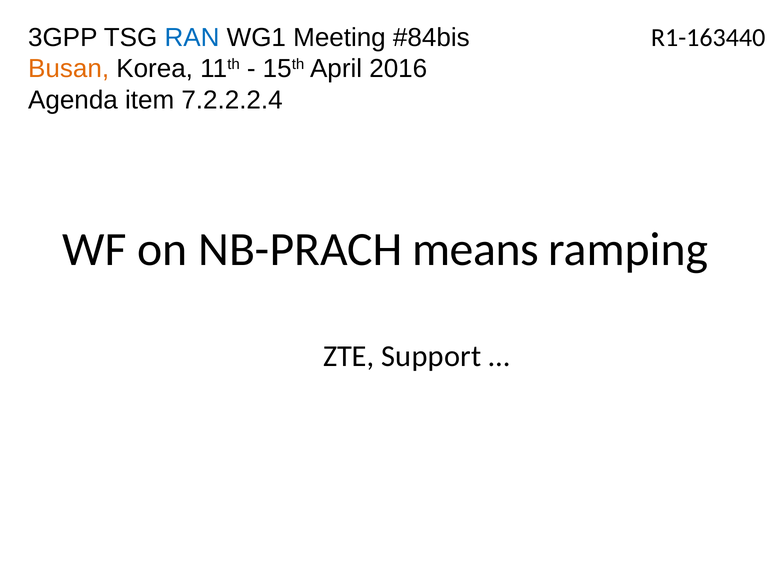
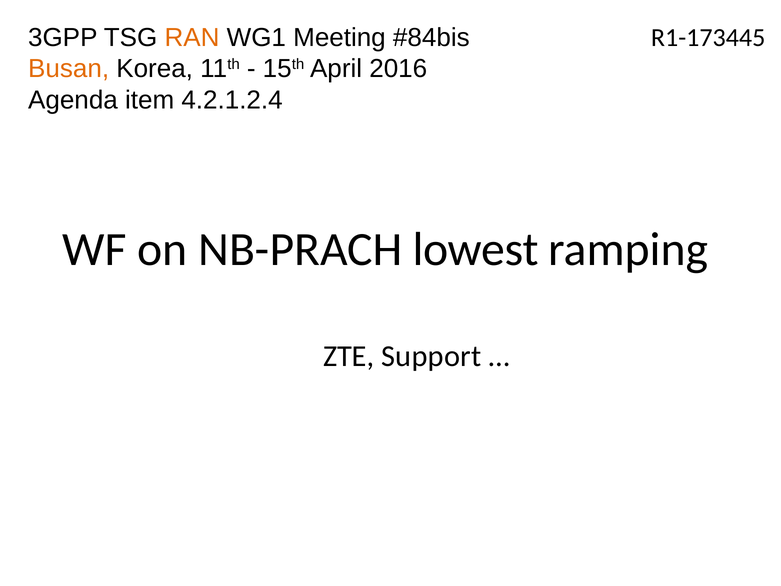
RAN colour: blue -> orange (192, 37)
R1-163440: R1-163440 -> R1-173445 (708, 37)
7.2.2.2.4: 7.2.2.2.4 -> 4.2.1.2.4 (232, 100)
means: means -> lowest (476, 249)
